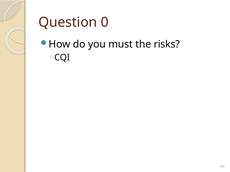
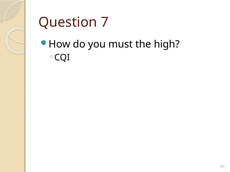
0: 0 -> 7 (105, 22)
risks: risks -> high (167, 44)
